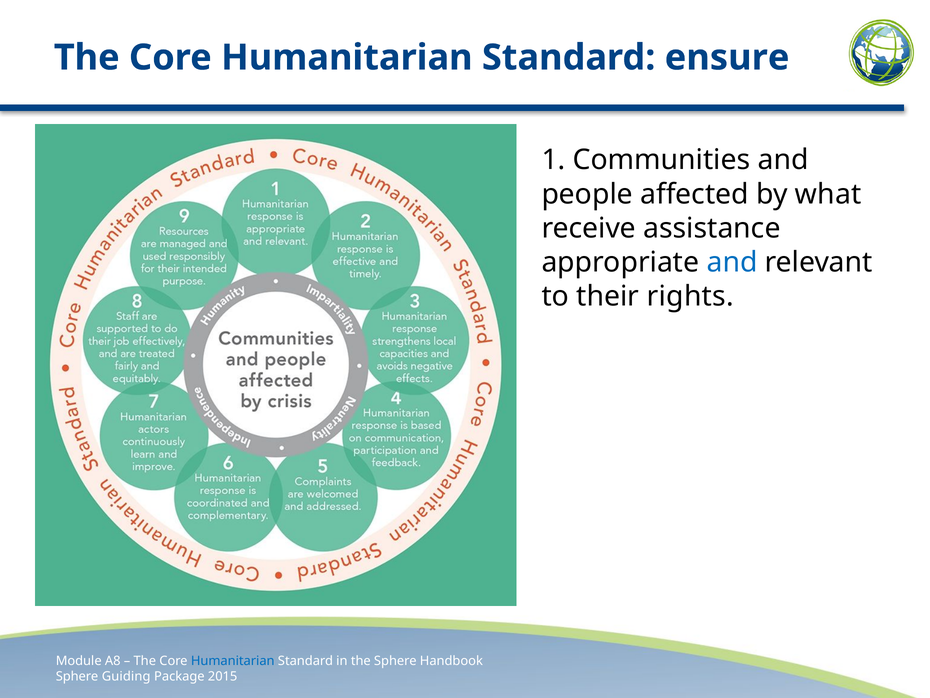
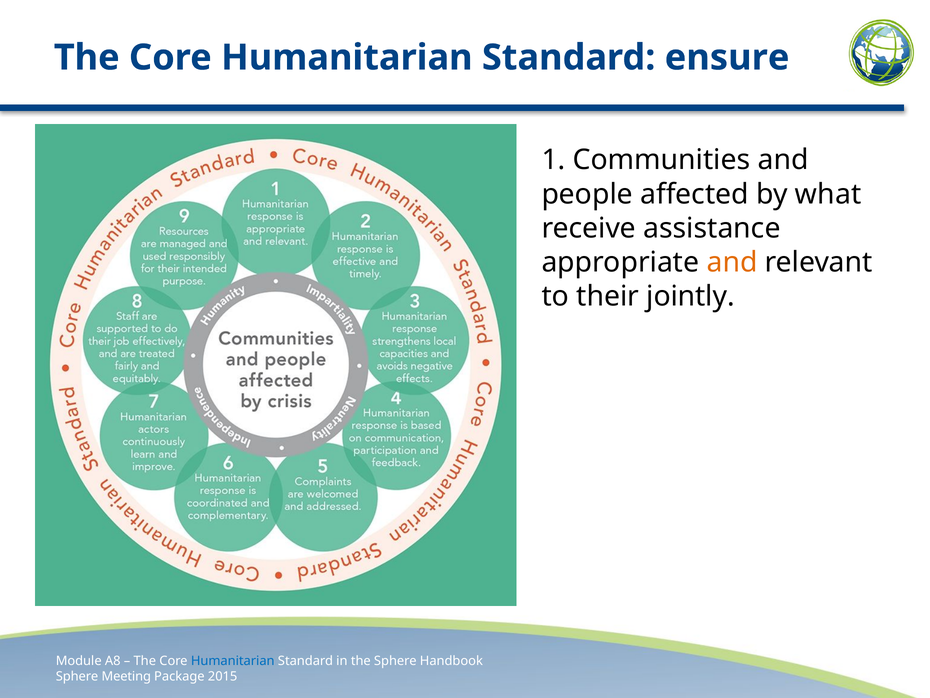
and colour: blue -> orange (732, 262)
rights: rights -> jointly (691, 296)
Guiding: Guiding -> Meeting (126, 676)
